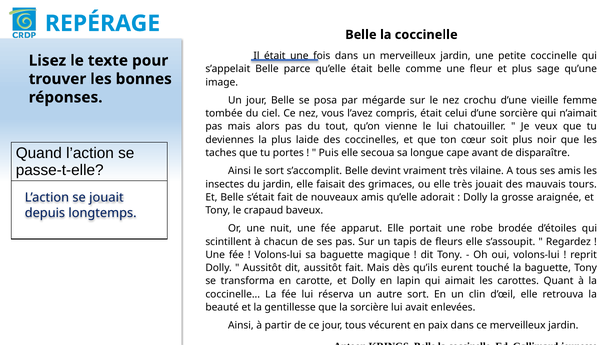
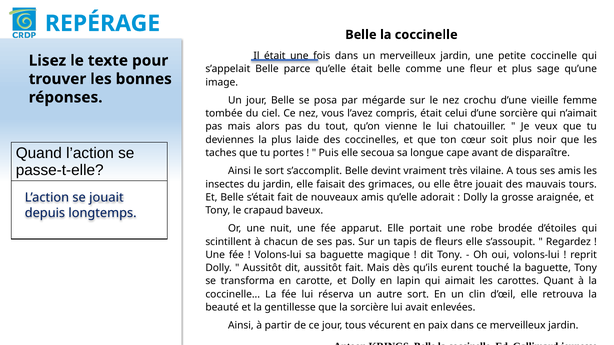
elle très: très -> être (463, 184)
